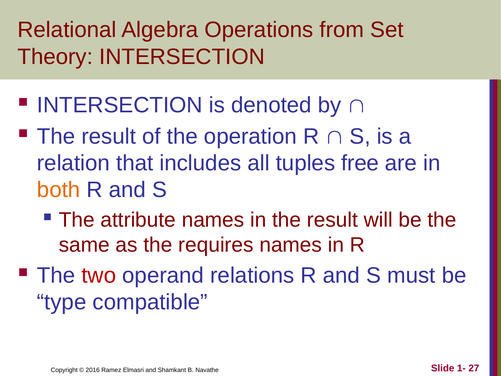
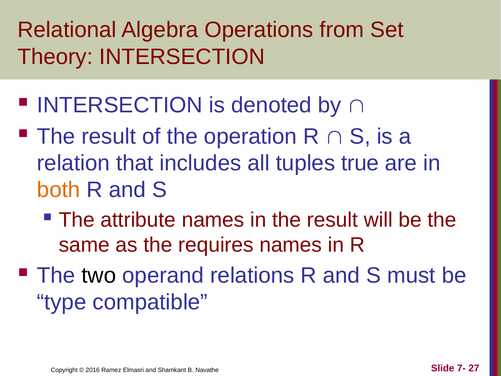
free: free -> true (360, 163)
two colour: red -> black (99, 275)
1-: 1- -> 7- (461, 368)
